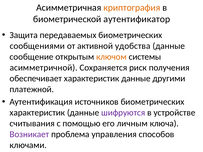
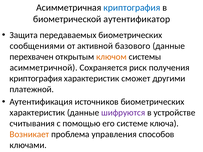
криптография colour: orange -> blue (132, 8)
удобства: удобства -> базового (133, 46)
сообщение: сообщение -> перехвачен (32, 57)
обеспечивает: обеспечивает -> криптография (36, 79)
данные: данные -> сможет (136, 79)
личным: личным -> системе (132, 124)
Возникает colour: purple -> orange (29, 134)
